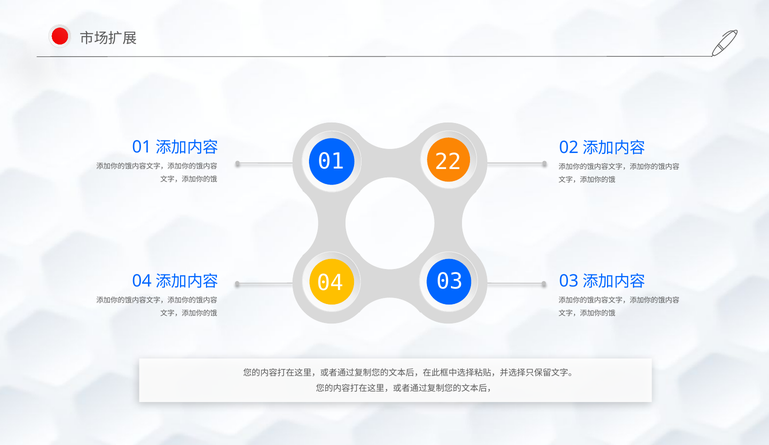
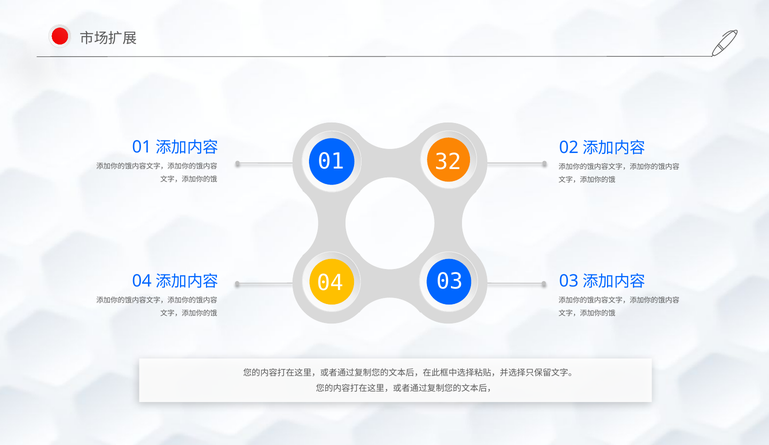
22: 22 -> 32 (448, 162)
